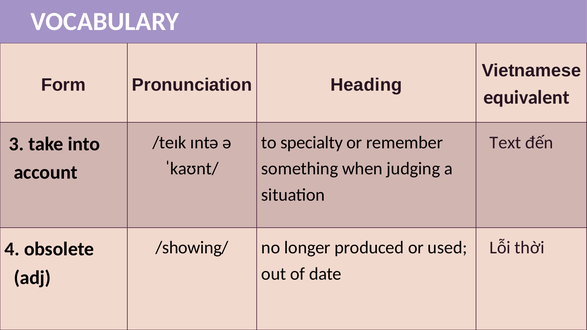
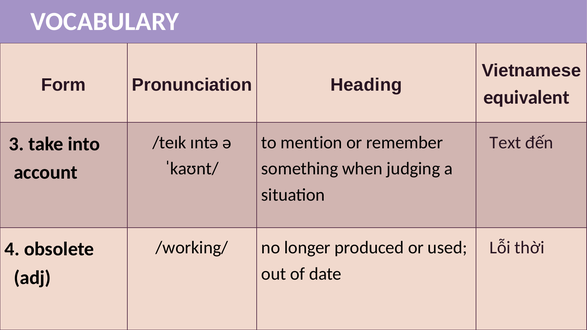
specialty: specialty -> mention (311, 143)
/showing/: /showing/ -> /working/ (192, 248)
